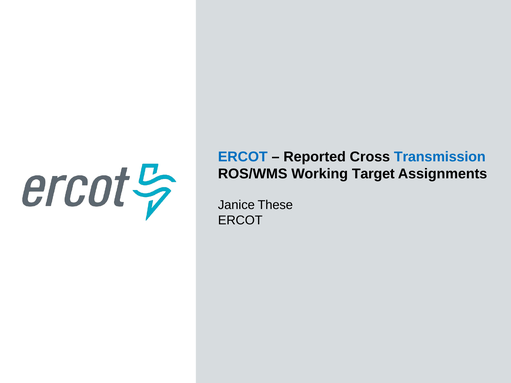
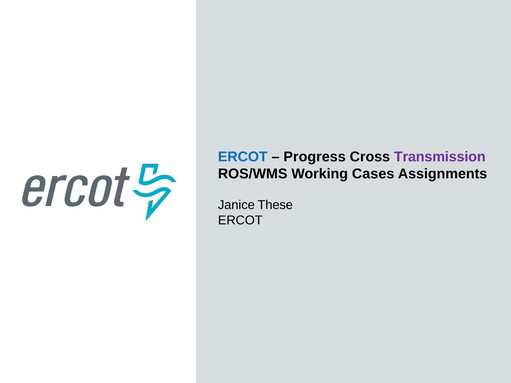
Reported: Reported -> Progress (315, 157)
Transmission colour: blue -> purple (440, 157)
Target: Target -> Cases (373, 174)
